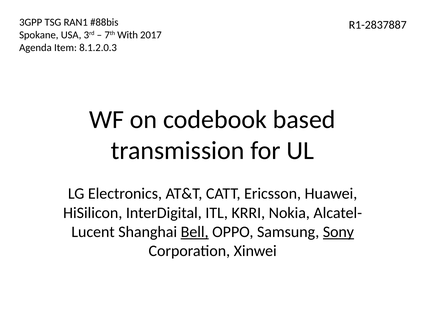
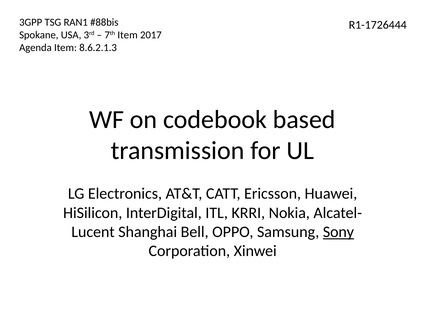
R1-2837887: R1-2837887 -> R1-1726444 (378, 25)
7th With: With -> Item (128, 35)
8.1.2.0.3: 8.1.2.0.3 -> 8.6.2.1.3 (98, 48)
Bell underline: present -> none (195, 232)
